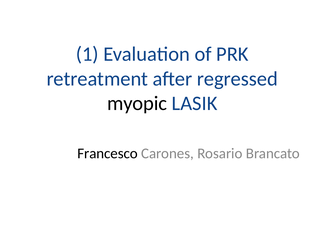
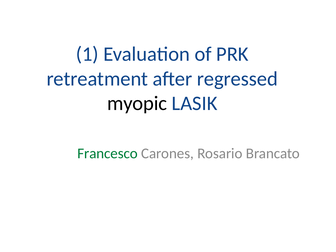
Francesco colour: black -> green (108, 153)
